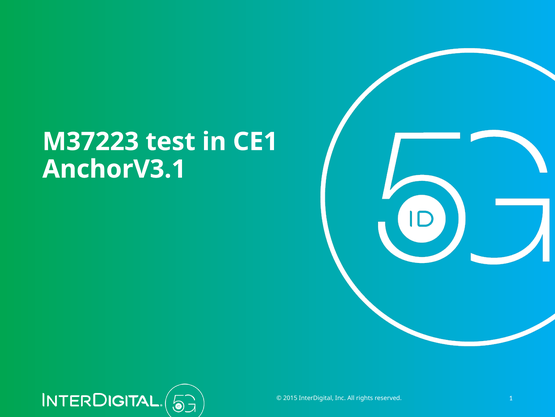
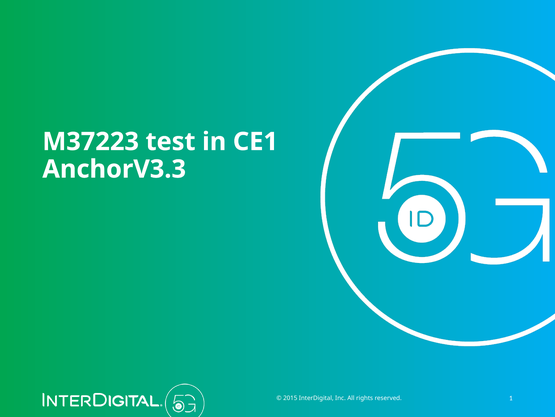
AnchorV3.1: AnchorV3.1 -> AnchorV3.3 (114, 169)
